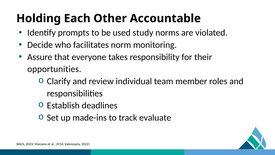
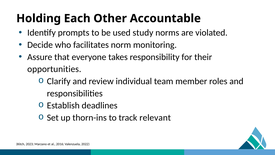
made-ins: made-ins -> thorn-ins (90, 117)
evaluate: evaluate -> relevant (155, 117)
